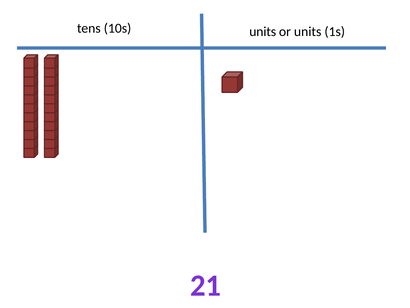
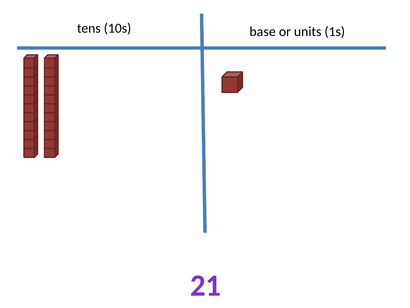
10s units: units -> base (263, 32)
